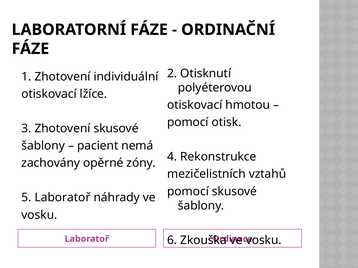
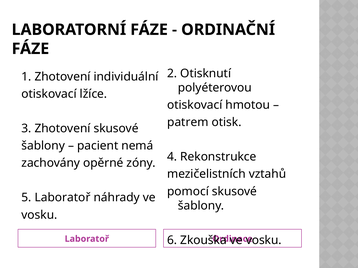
pomocí: pomocí -> patrem (188, 122)
